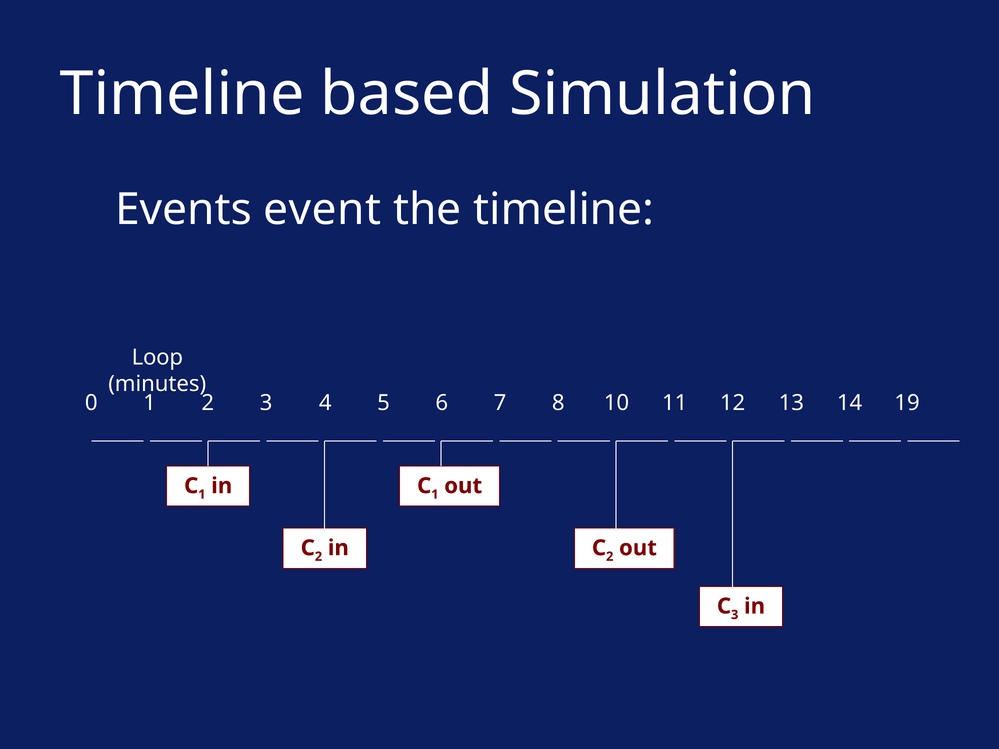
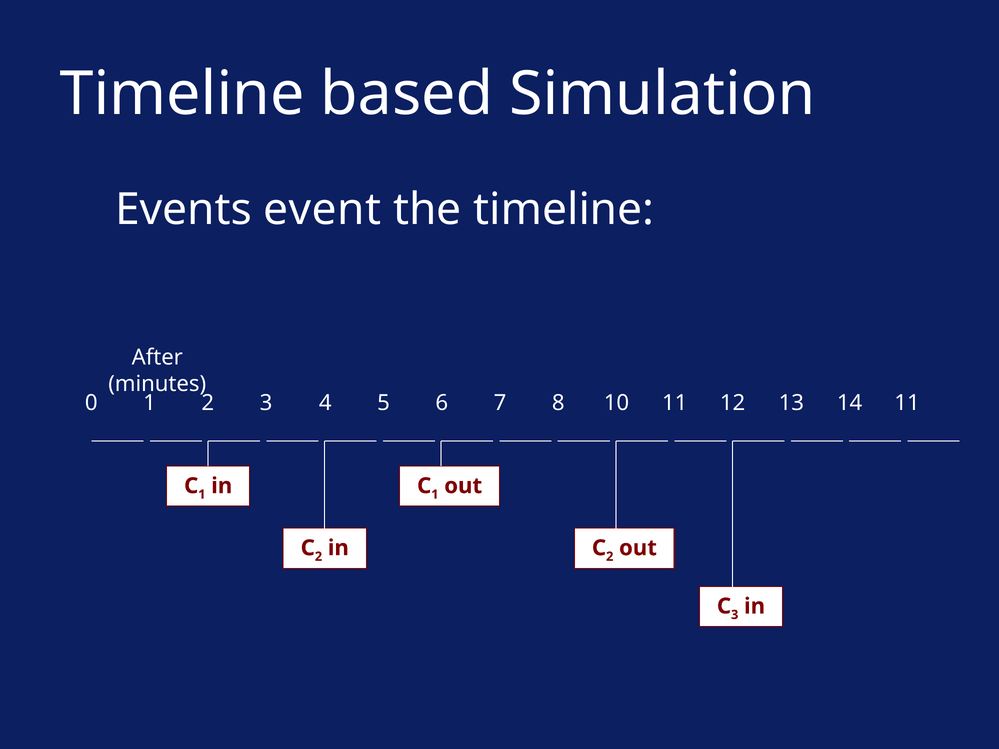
Loop: Loop -> After (157, 358)
2 19: 19 -> 11 (907, 403)
